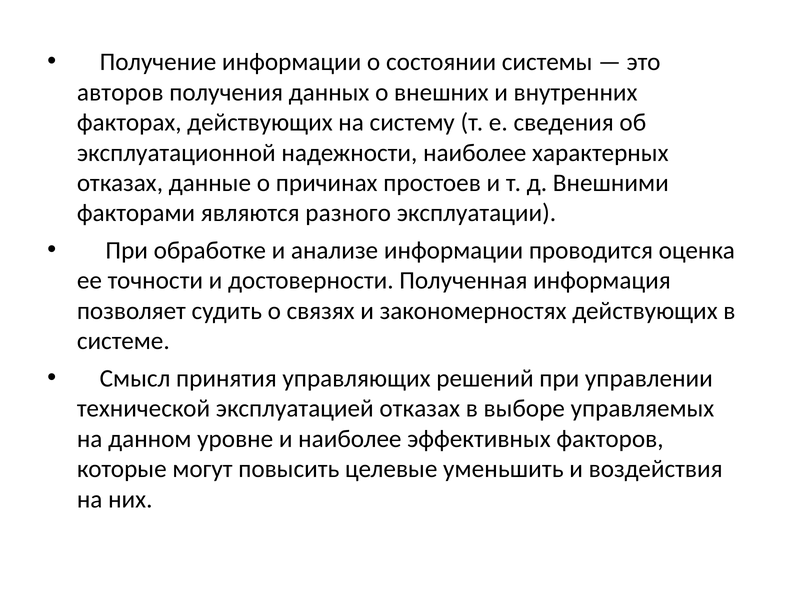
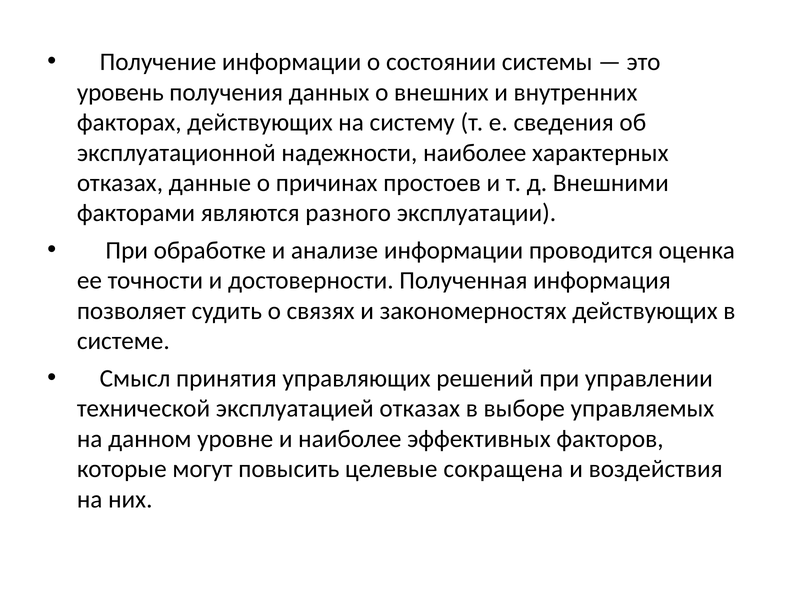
авторов: авторов -> уровень (120, 92)
уменьшить: уменьшить -> сокращена (503, 469)
